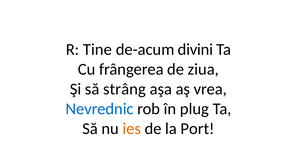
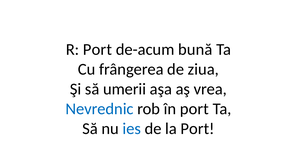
R Tine: Tine -> Port (97, 50)
divini: divini -> bună (195, 50)
strâng: strâng -> umerii (125, 89)
în plug: plug -> port (194, 109)
ies colour: orange -> blue (132, 129)
